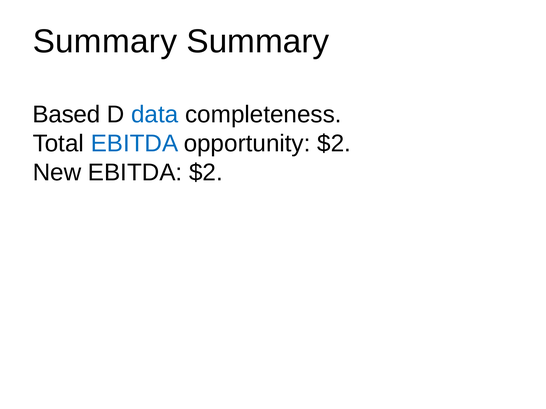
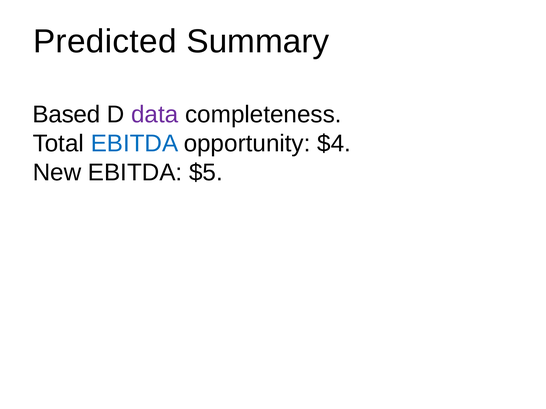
Summary: Summary -> Predicted (105, 41)
data colour: blue -> purple (155, 114)
opportunity $2: $2 -> $4 (334, 144)
EBITDA $2: $2 -> $5 (206, 173)
